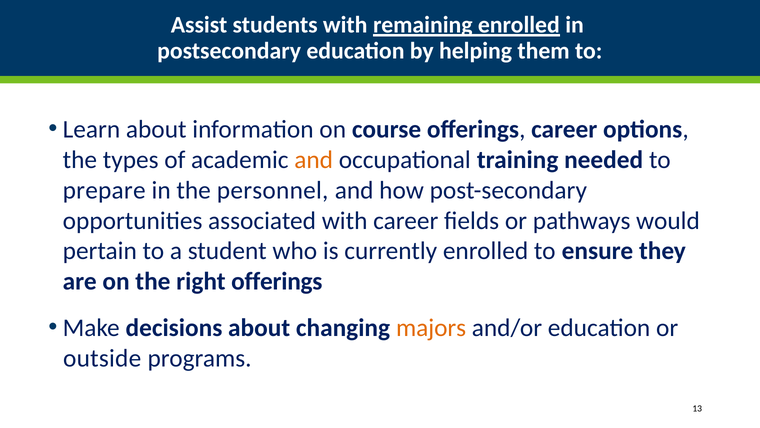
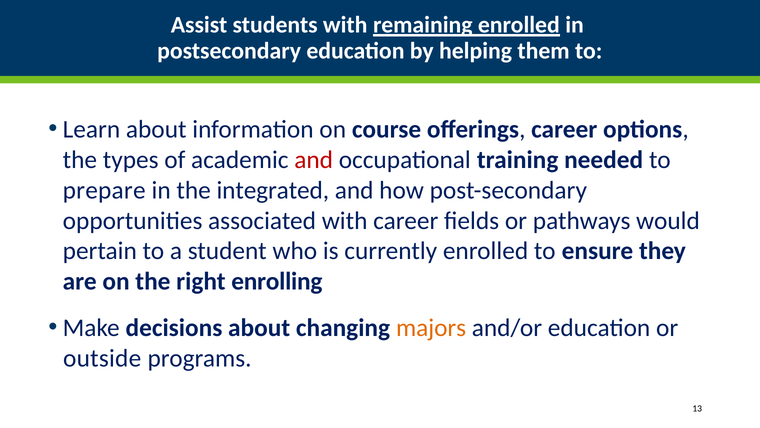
and colour: orange -> red (314, 160)
personnel: personnel -> integrated (273, 190)
right offerings: offerings -> enrolling (277, 281)
